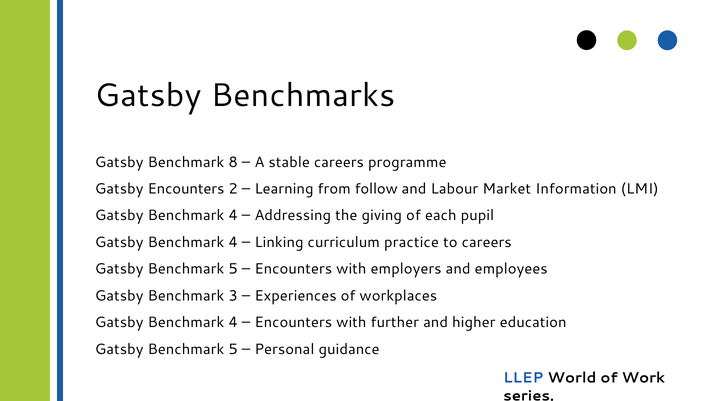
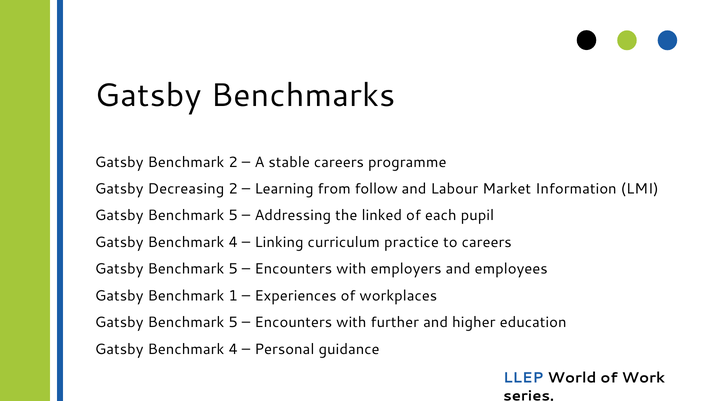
Benchmark 8: 8 -> 2 (233, 162)
Gatsby Encounters: Encounters -> Decreasing (186, 189)
4: 4 -> 5 (233, 216)
giving: giving -> linked (382, 216)
3: 3 -> 1 (233, 296)
4: 4 -> 5 (233, 323)
5: 5 -> 4 (233, 349)
